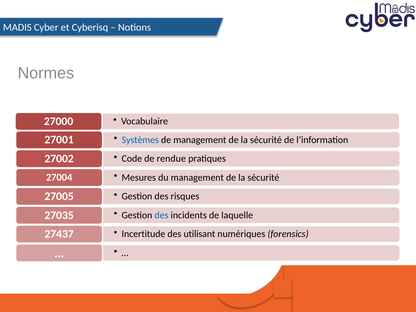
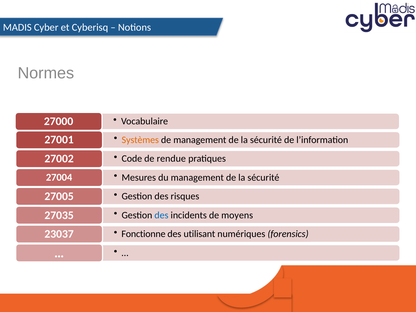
Systèmes colour: blue -> orange (140, 140)
laquelle: laquelle -> moyens (237, 215)
Incertitude: Incertitude -> Fonctionne (143, 234)
27437: 27437 -> 23037 (59, 234)
